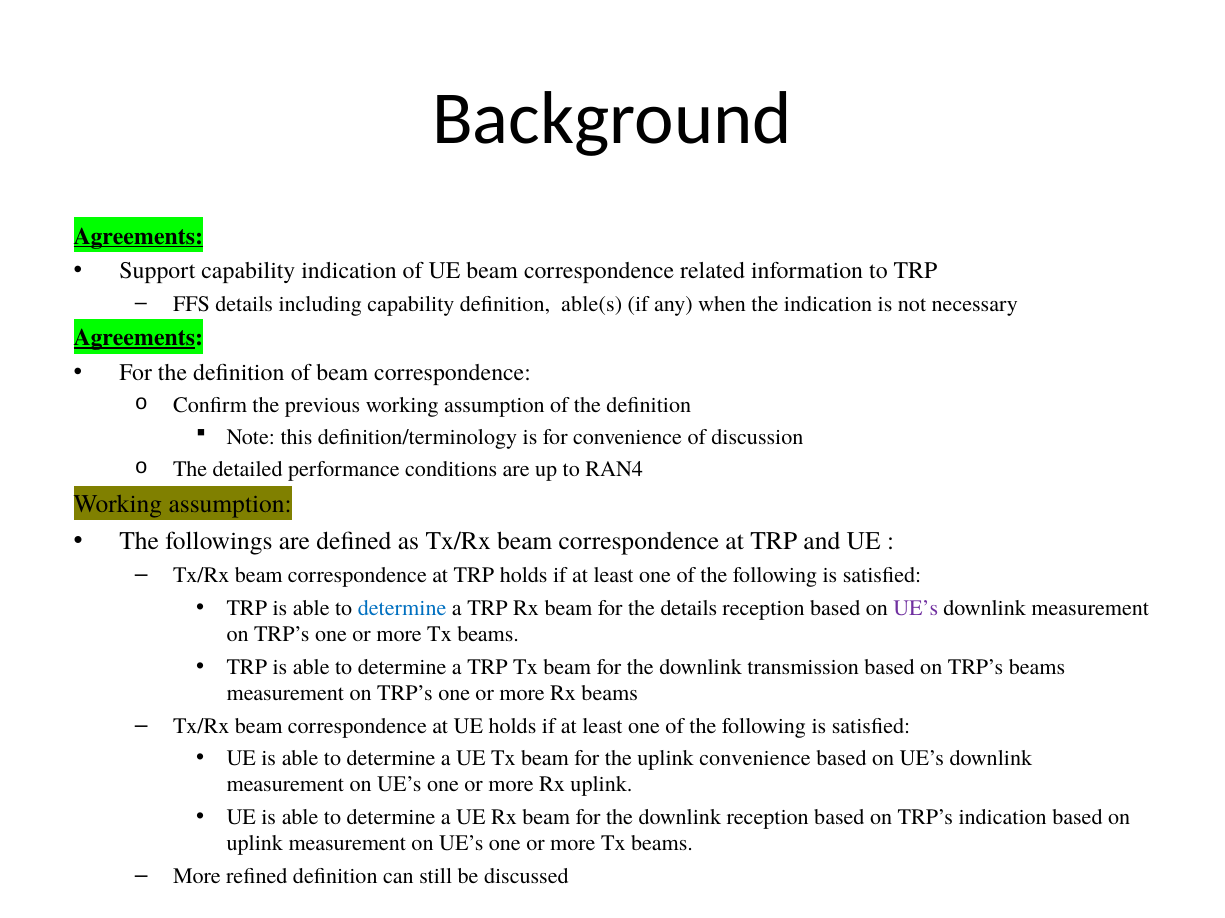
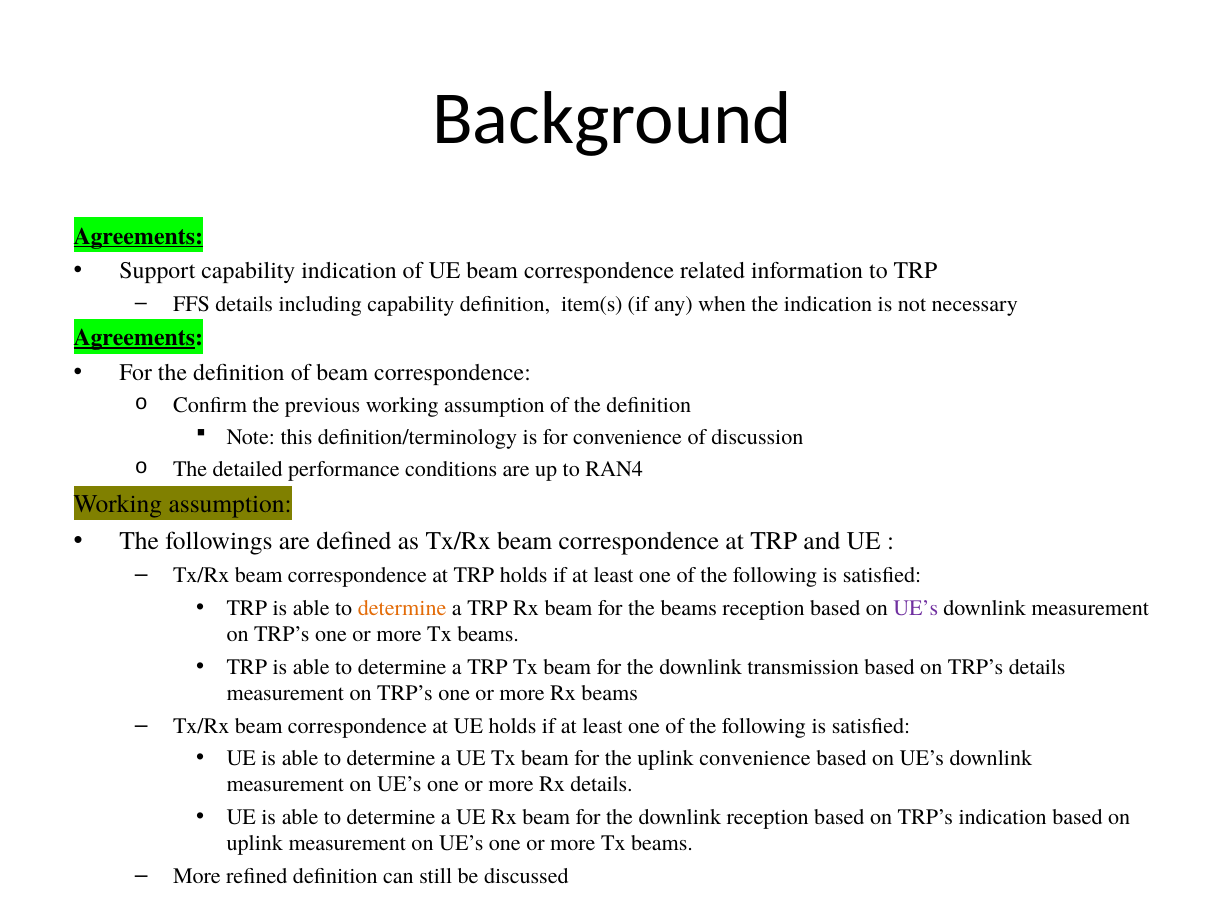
able(s: able(s -> item(s (592, 304)
determine colour: blue -> orange (402, 609)
the details: details -> beams (689, 609)
TRP’s beams: beams -> details (1037, 667)
Rx uplink: uplink -> details (602, 785)
